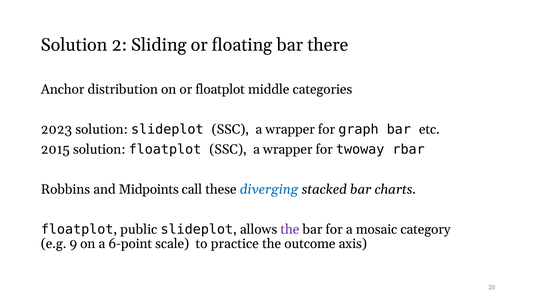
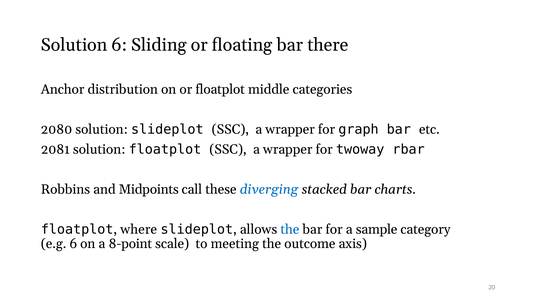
Solution 2: 2 -> 6 (119, 45)
2023: 2023 -> 2080 (57, 130)
2015: 2015 -> 2081 (55, 150)
public: public -> where (139, 230)
the colour: purple -> blue (290, 230)
mosaic: mosaic -> sample (377, 230)
e.g 9: 9 -> 6 (73, 244)
6-point: 6-point -> 8-point (130, 244)
practice: practice -> meeting (235, 244)
